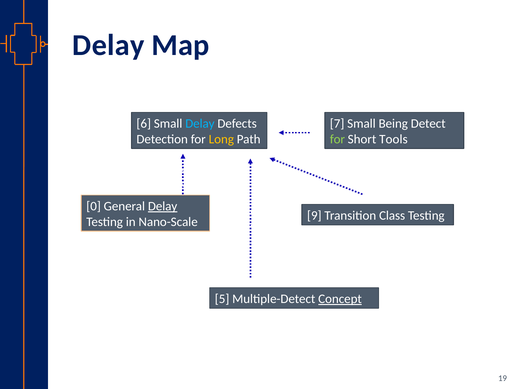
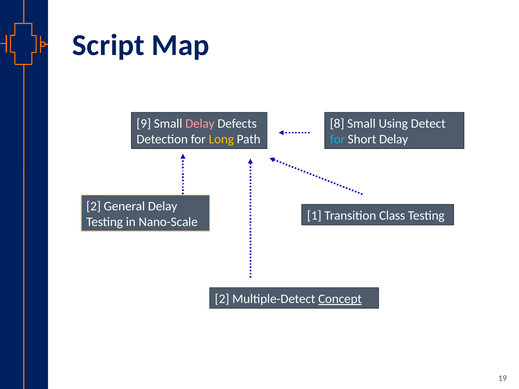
Delay: Delay -> Script (108, 45)
6: 6 -> 9 (144, 124)
Delay colour: light blue -> pink (200, 124)
7: 7 -> 8 (337, 124)
Being: Being -> Using (393, 124)
for colour: light green -> light blue (337, 139)
Short Tools: Tools -> Delay (394, 139)
0: 0 -> 2 (94, 206)
Delay underline: present -> none (163, 206)
9: 9 -> 1 (314, 216)
5: 5 -> 2 (222, 299)
